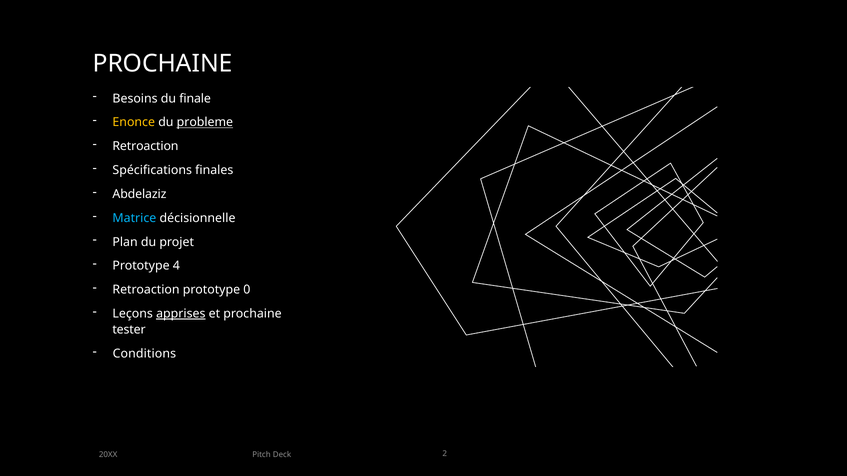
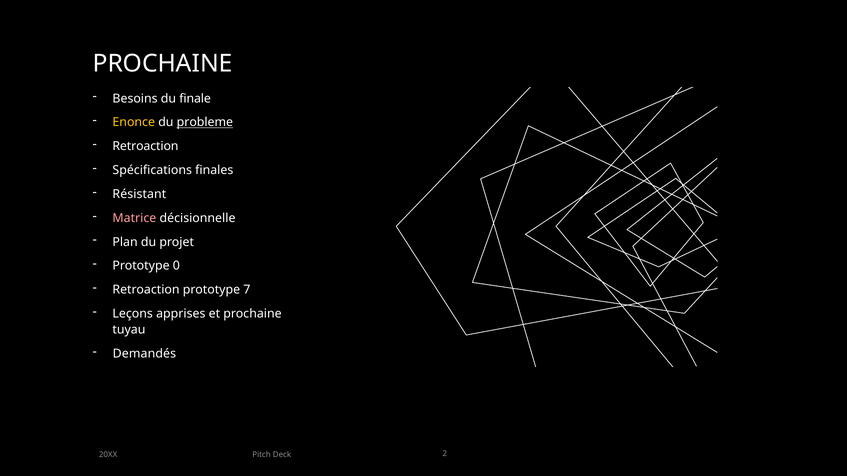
Abdelaziz: Abdelaziz -> Résistant (139, 194)
Matrice colour: light blue -> pink (134, 218)
4: 4 -> 0 (176, 266)
0: 0 -> 7 (247, 290)
apprises underline: present -> none (181, 314)
tester: tester -> tuyau (129, 330)
Conditions: Conditions -> Demandés (144, 354)
